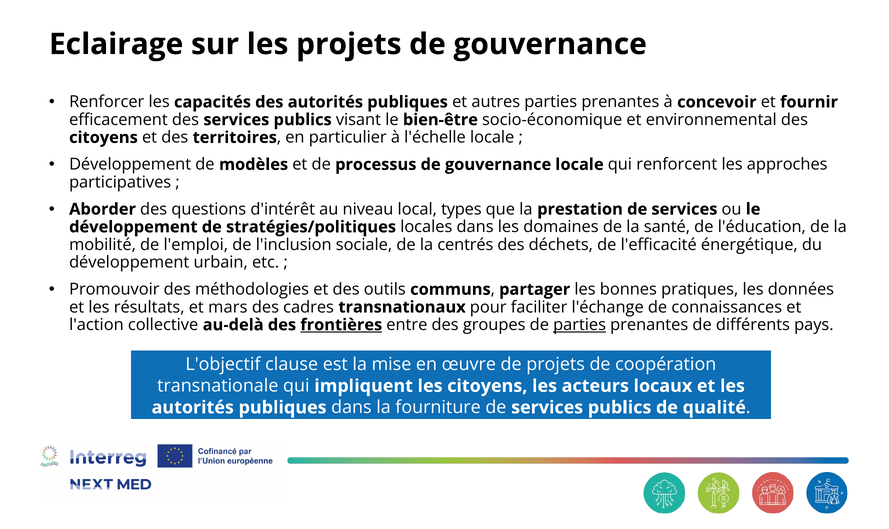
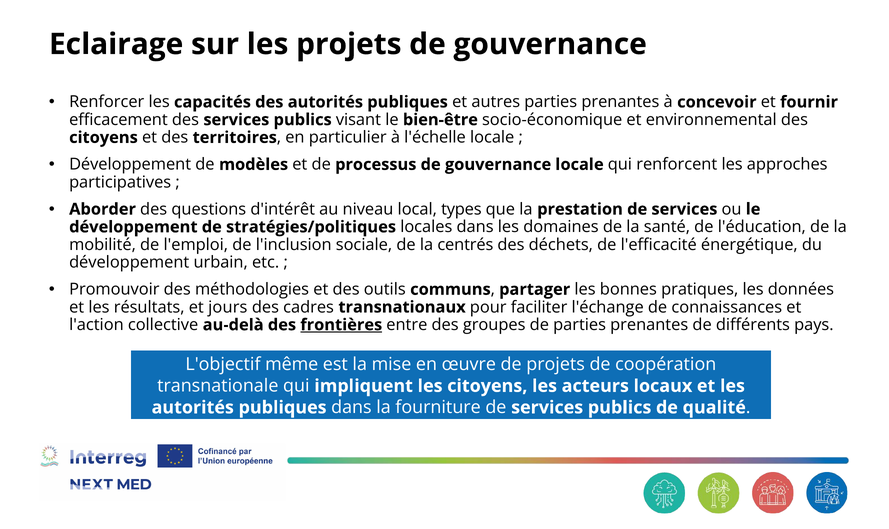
mars: mars -> jours (228, 307)
parties underline: present -> none (580, 325)
clause: clause -> même (292, 365)
